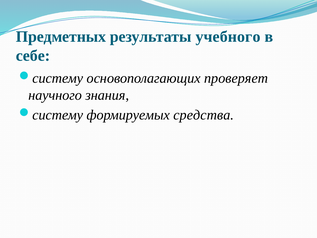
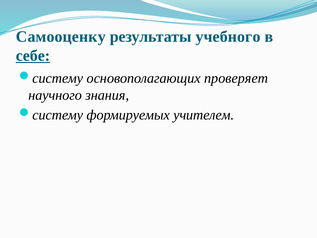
Предметных: Предметных -> Самооценку (61, 37)
себе underline: none -> present (33, 56)
средства: средства -> учителем (204, 115)
